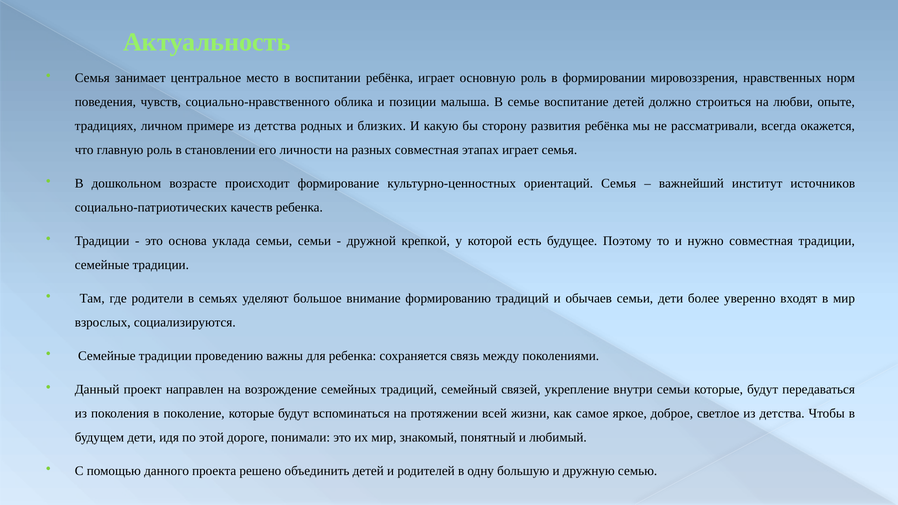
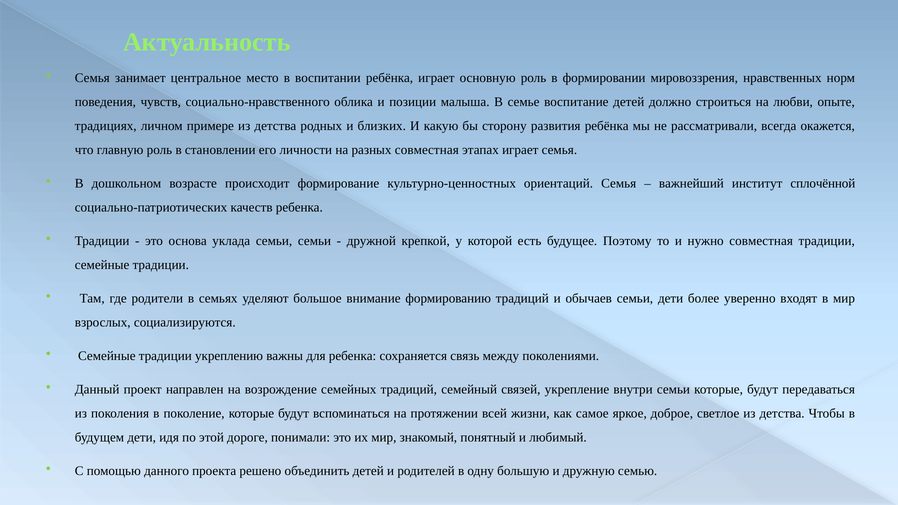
источников: источников -> сплочённой (823, 183)
проведению: проведению -> укреплению (229, 356)
